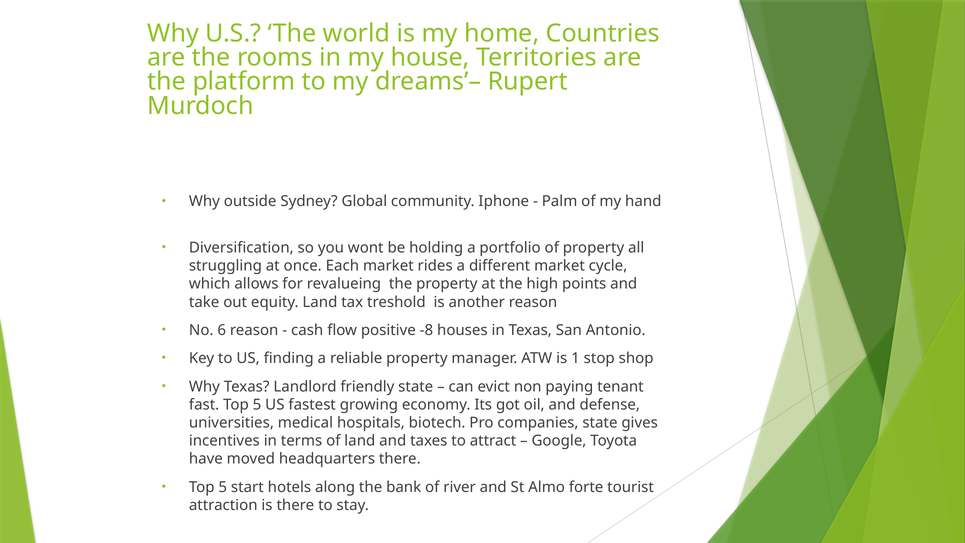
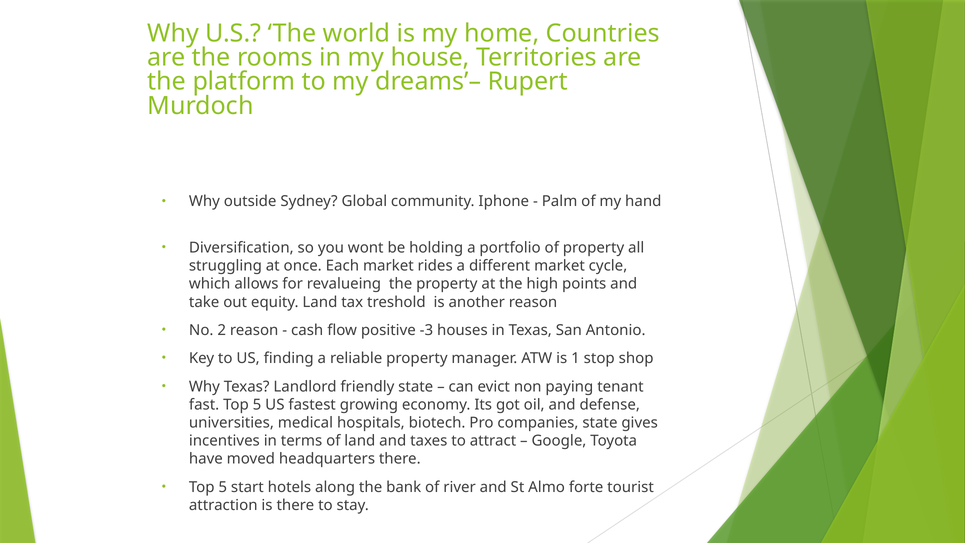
6: 6 -> 2 (222, 330)
-8: -8 -> -3 (426, 330)
